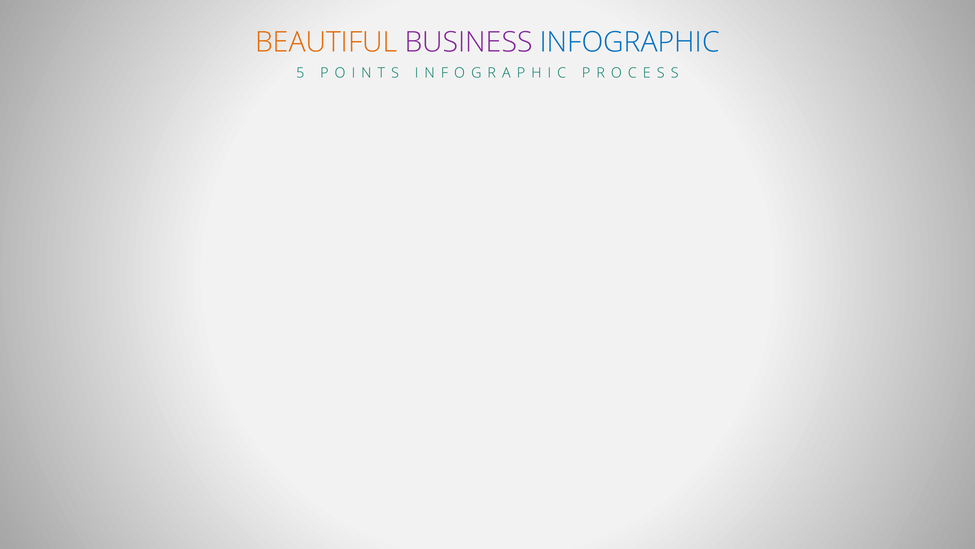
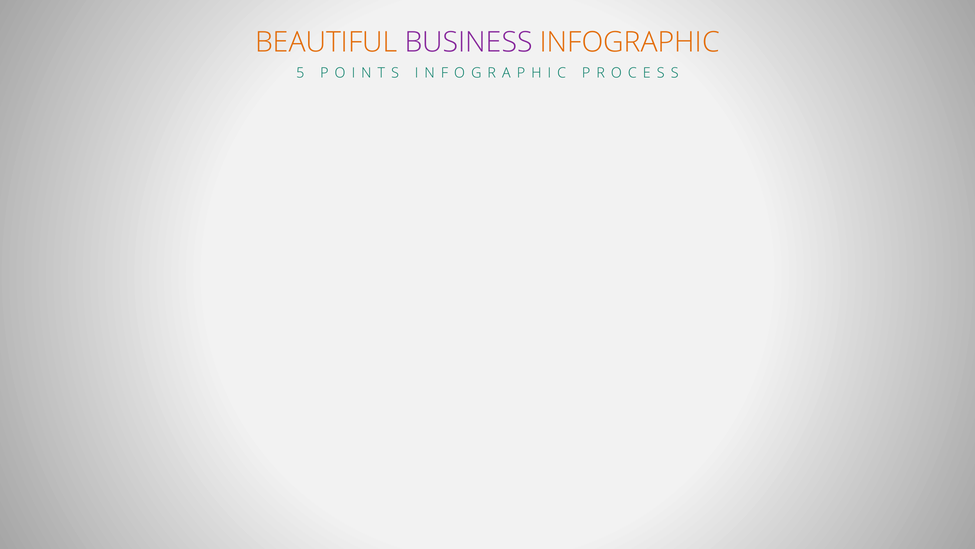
INFOGRAPHIC colour: blue -> orange (630, 42)
